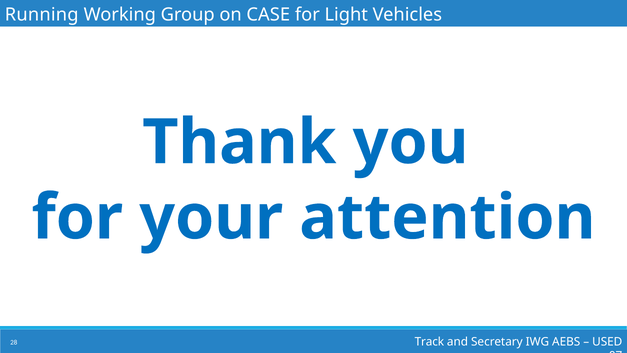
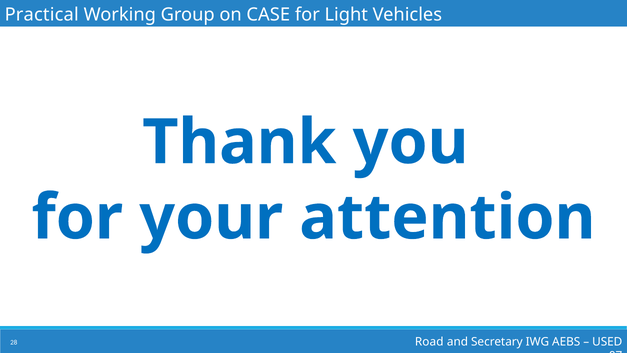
Running: Running -> Practical (42, 15)
Track: Track -> Road (429, 341)
